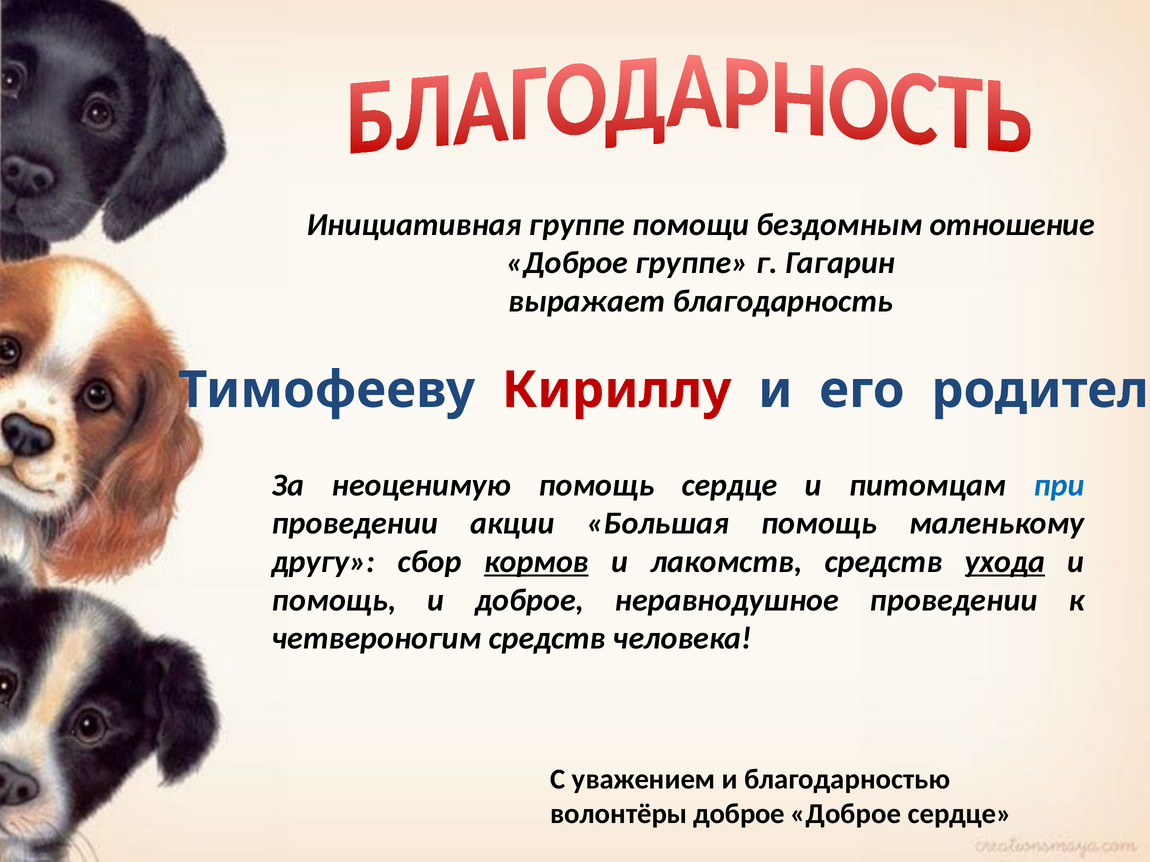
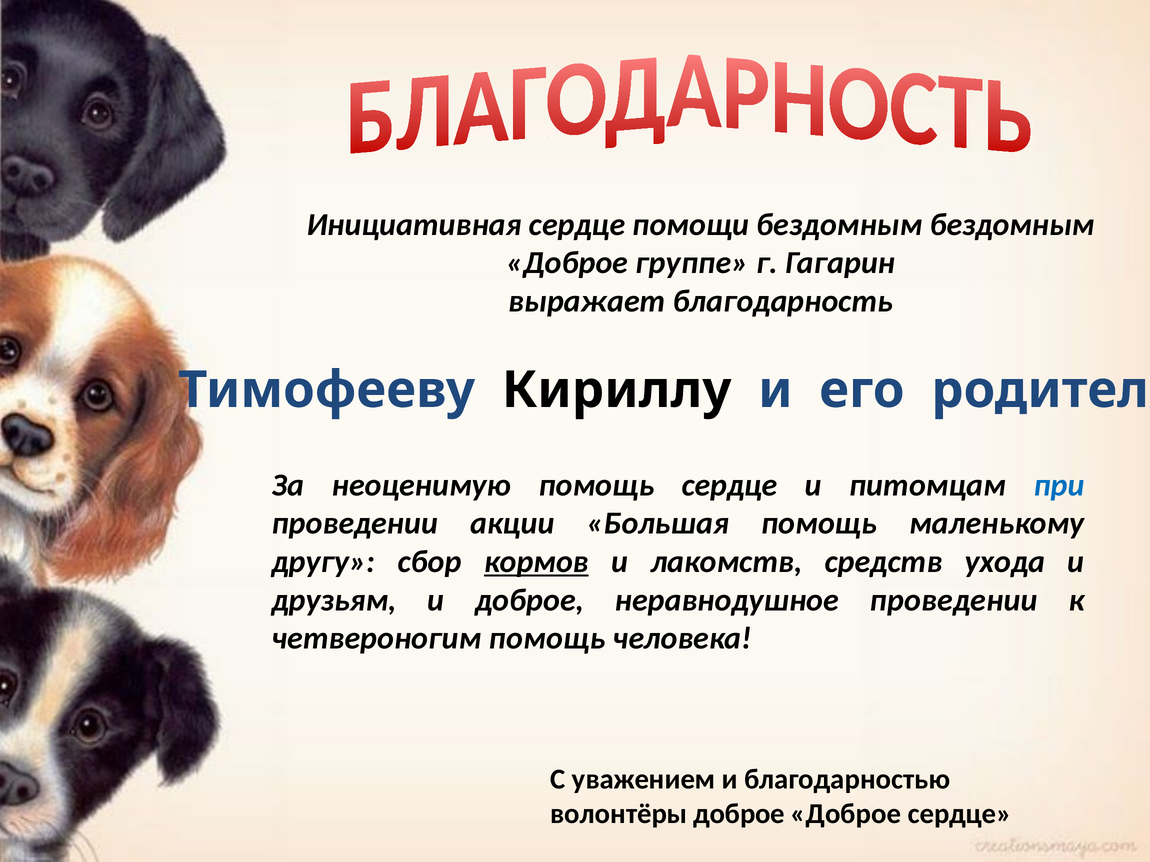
Инициативная группе: группе -> сердце (577, 225)
бездомным отношение: отношение -> бездомным (1012, 225)
Кириллу colour: red -> black (617, 390)
ухода underline: present -> none (1005, 562)
помощь: помощь -> друзьям (334, 600)
четвероногим средств: средств -> помощь (547, 639)
